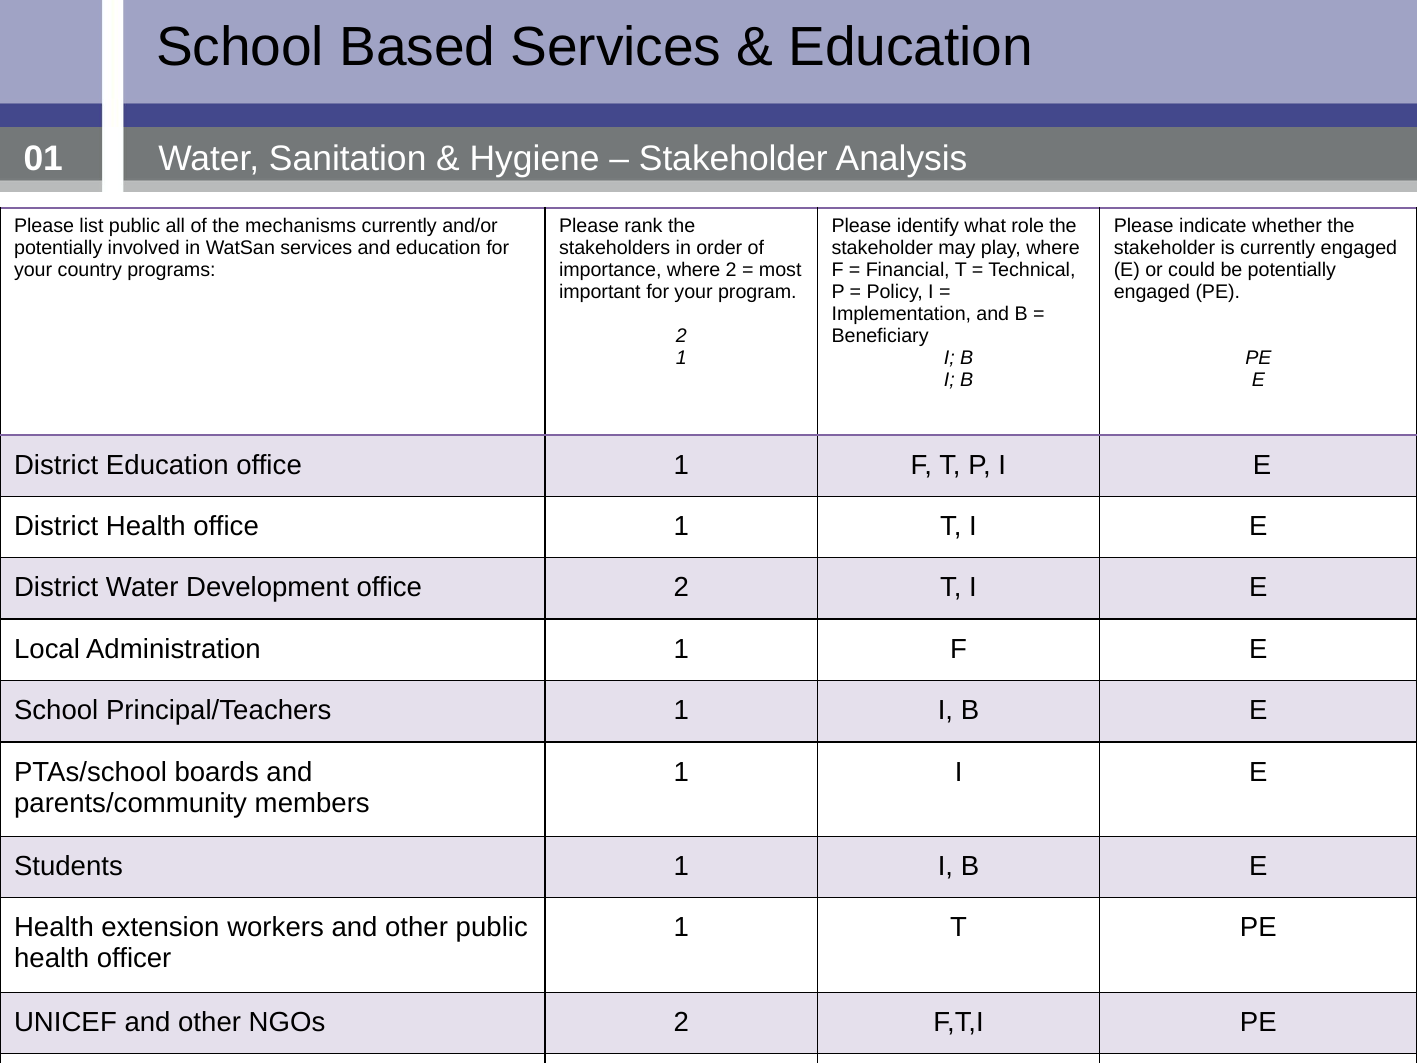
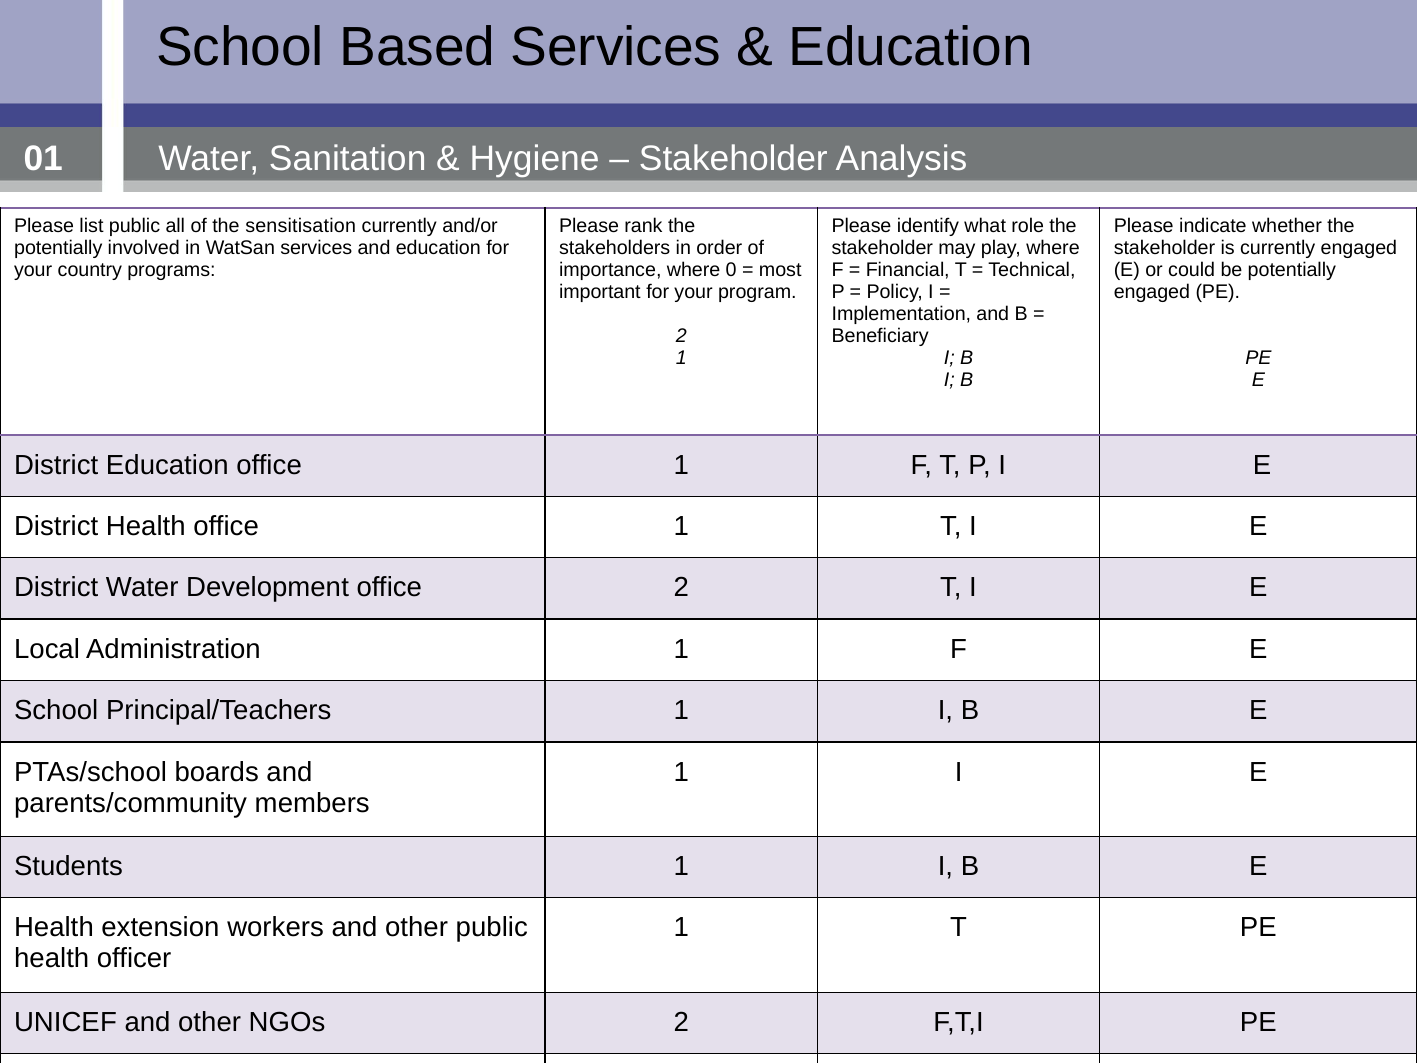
mechanisms: mechanisms -> sensitisation (301, 226)
where 2: 2 -> 0 (731, 270)
